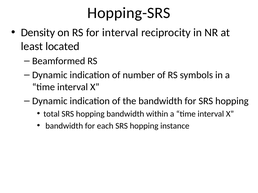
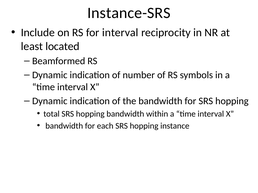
Hopping-SRS: Hopping-SRS -> Instance-SRS (129, 13)
Density: Density -> Include (38, 33)
